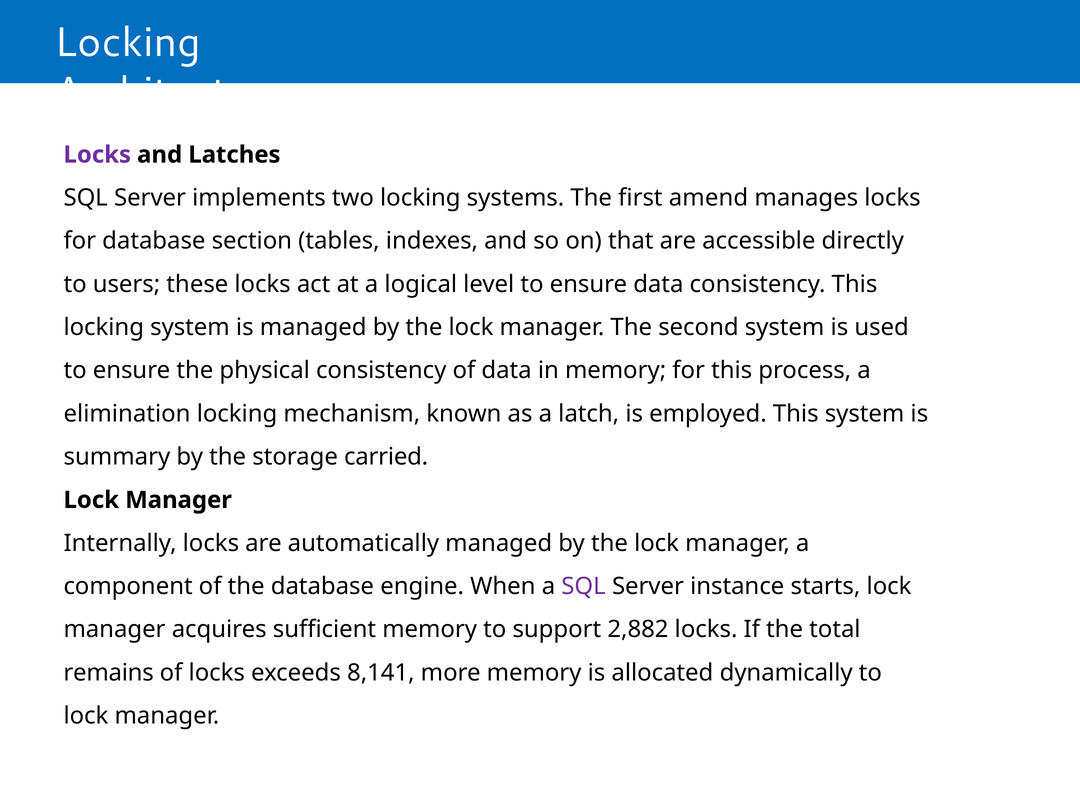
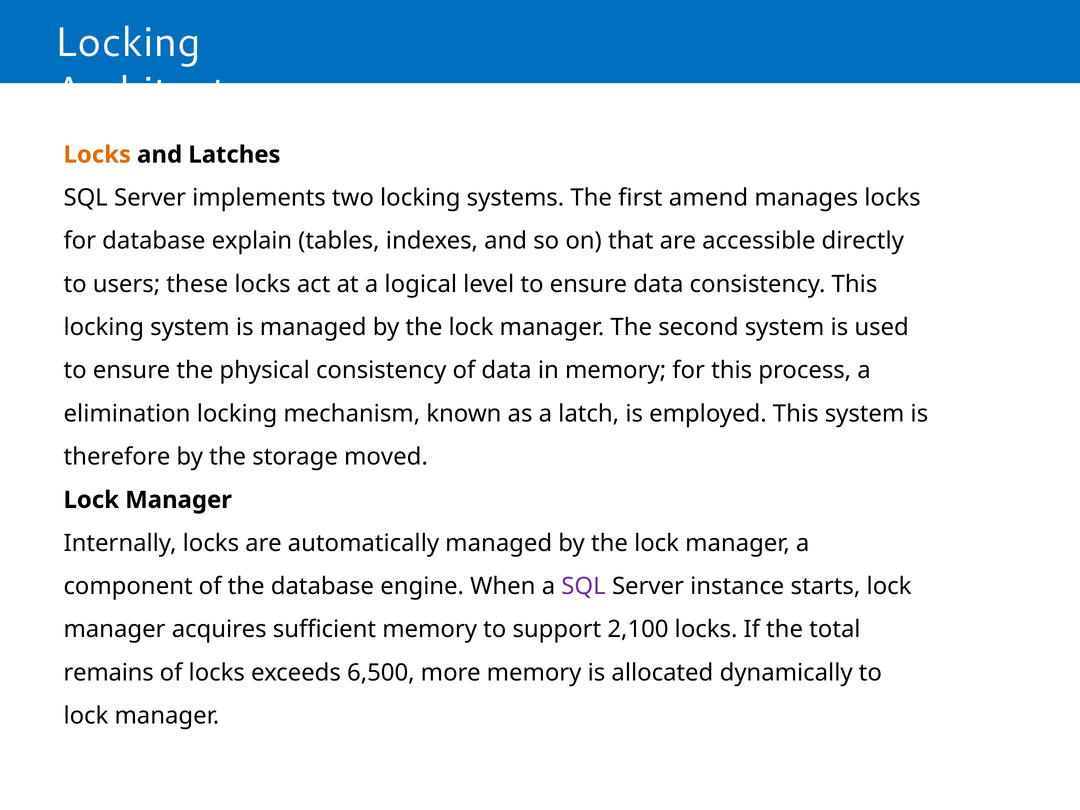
Locks colour: purple -> orange (97, 155)
section: section -> explain (252, 241)
summary: summary -> therefore (117, 457)
carried: carried -> moved (386, 457)
2,882: 2,882 -> 2,100 (638, 629)
8,141: 8,141 -> 6,500 (381, 673)
